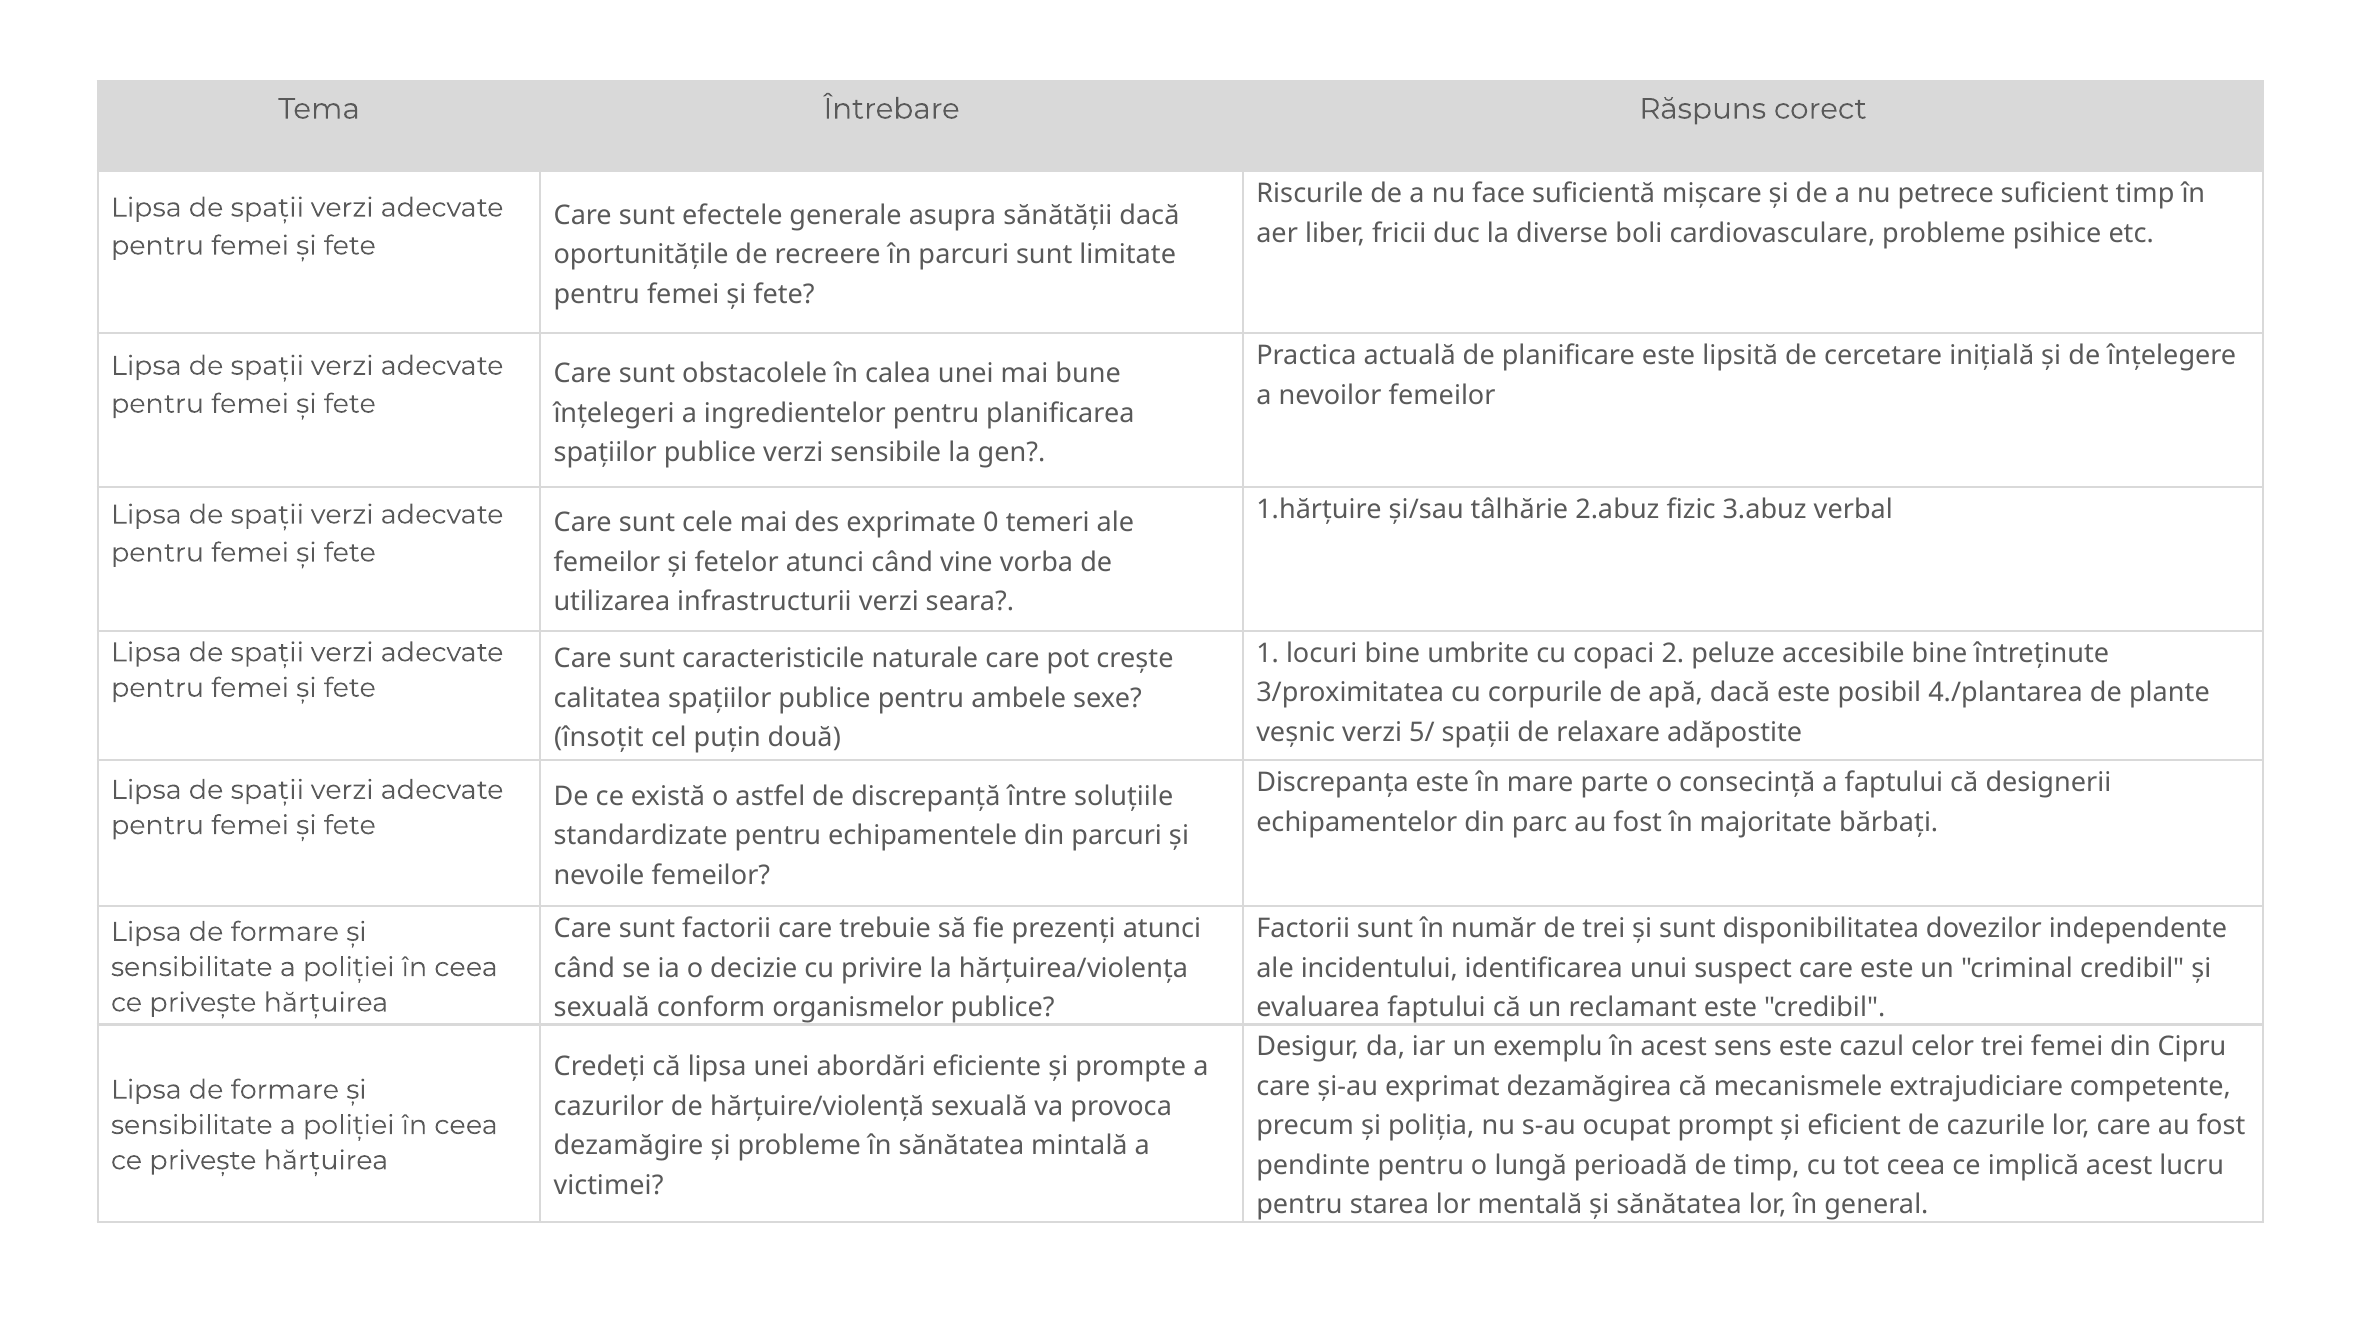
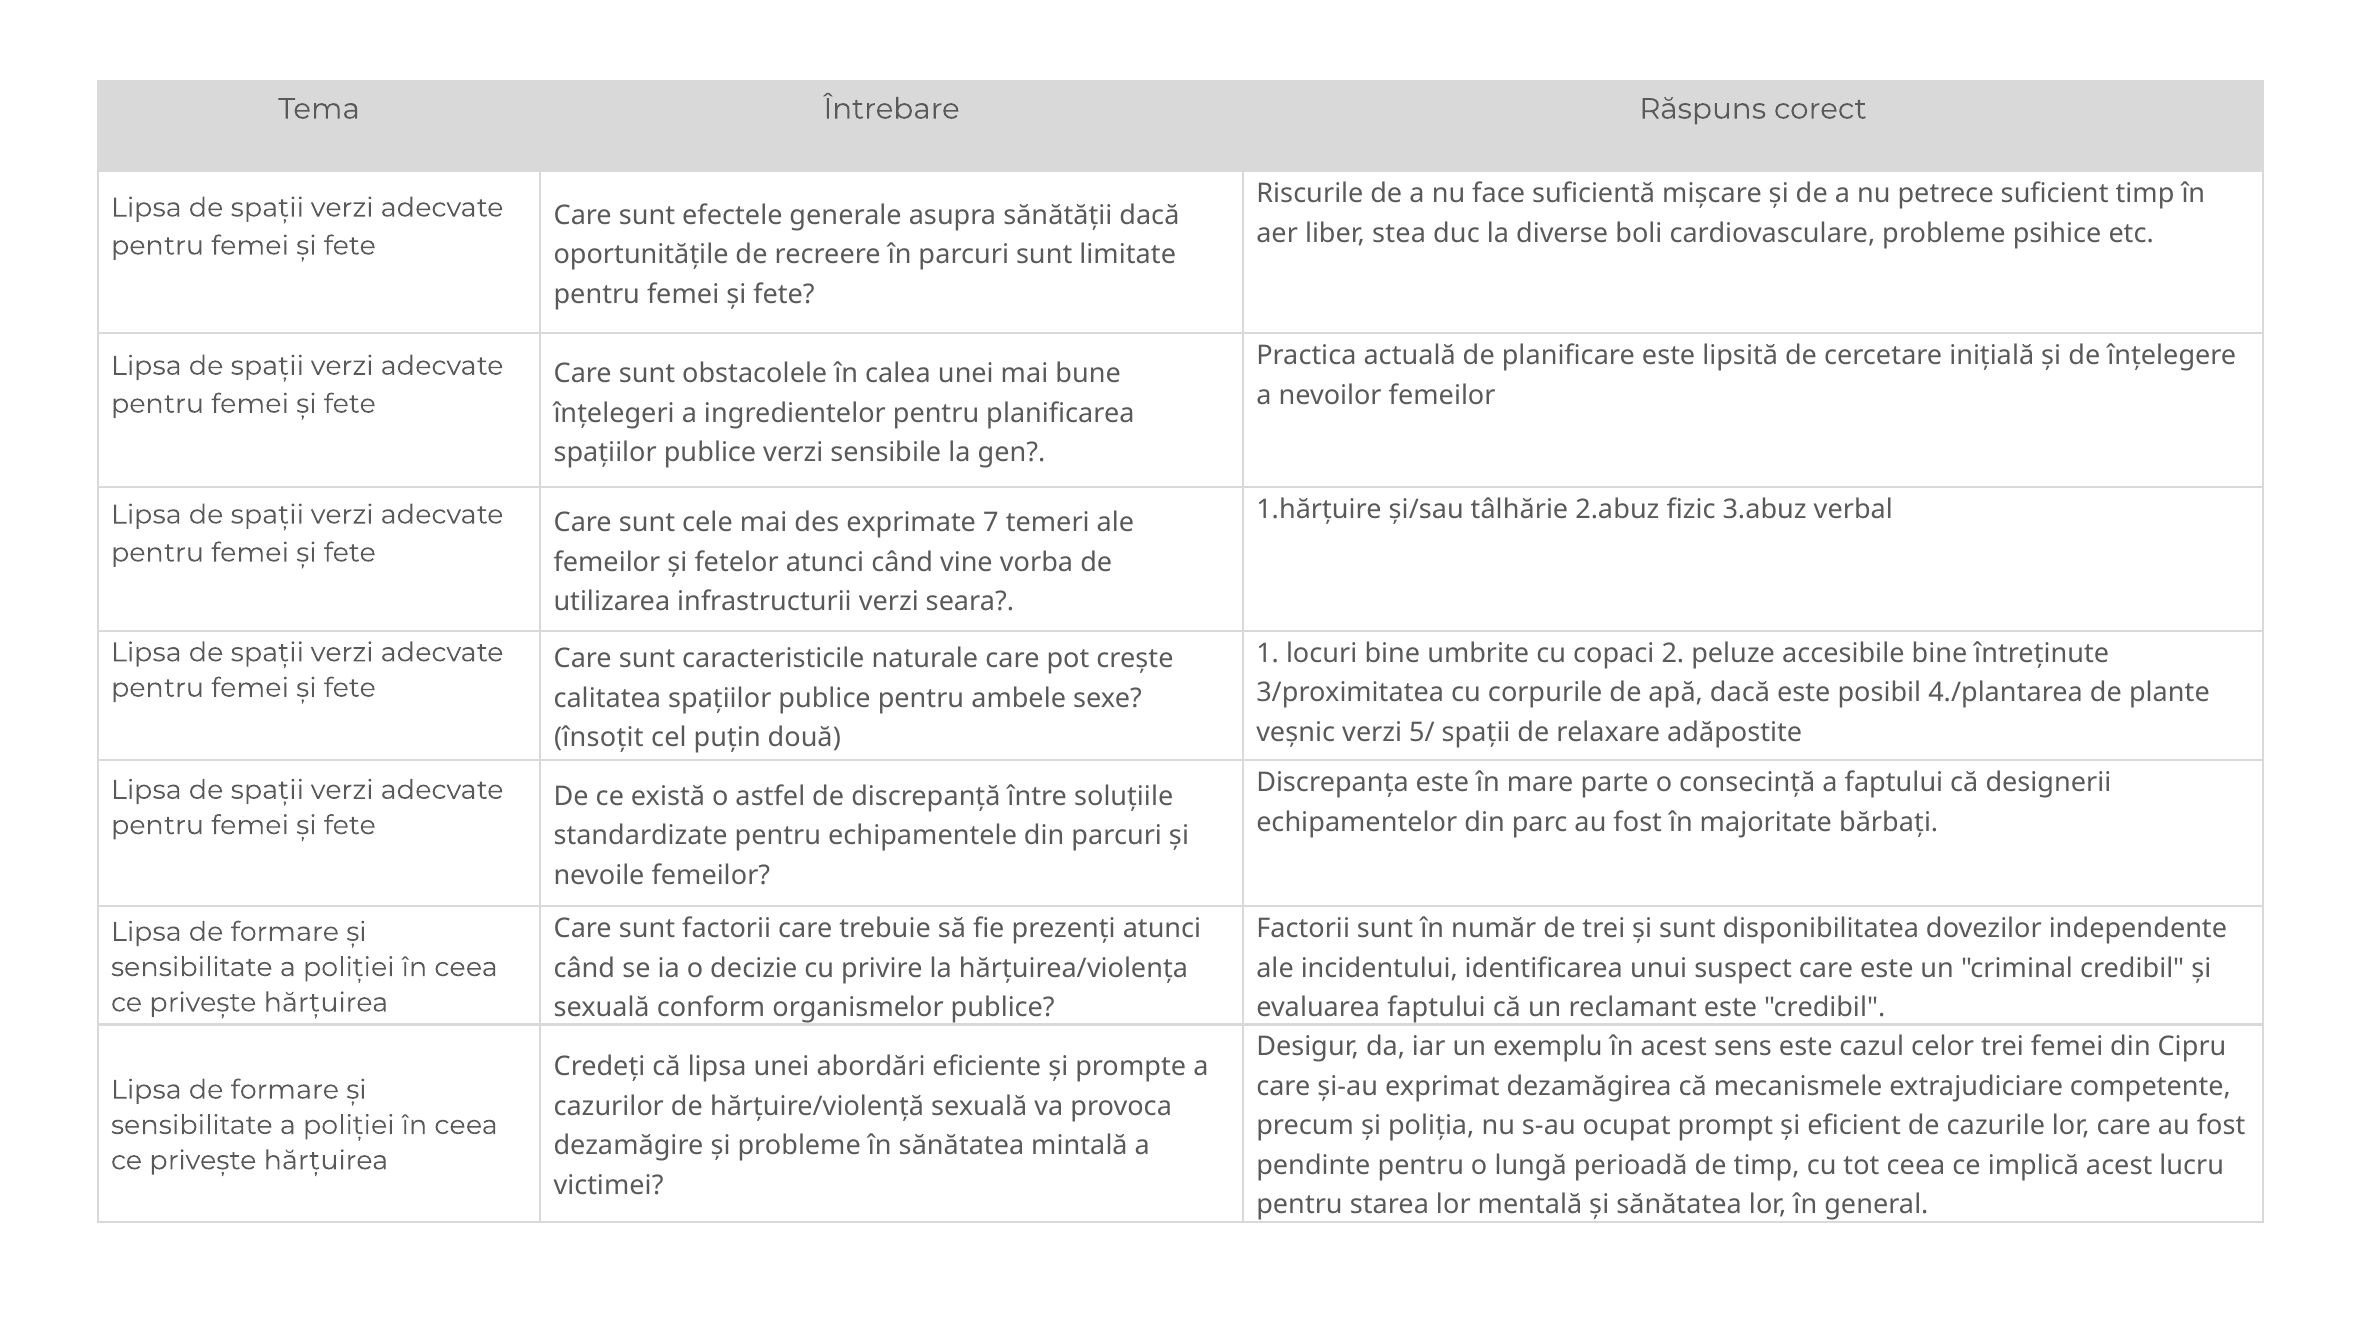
fricii: fricii -> stea (1399, 233)
0: 0 -> 7 (991, 523)
